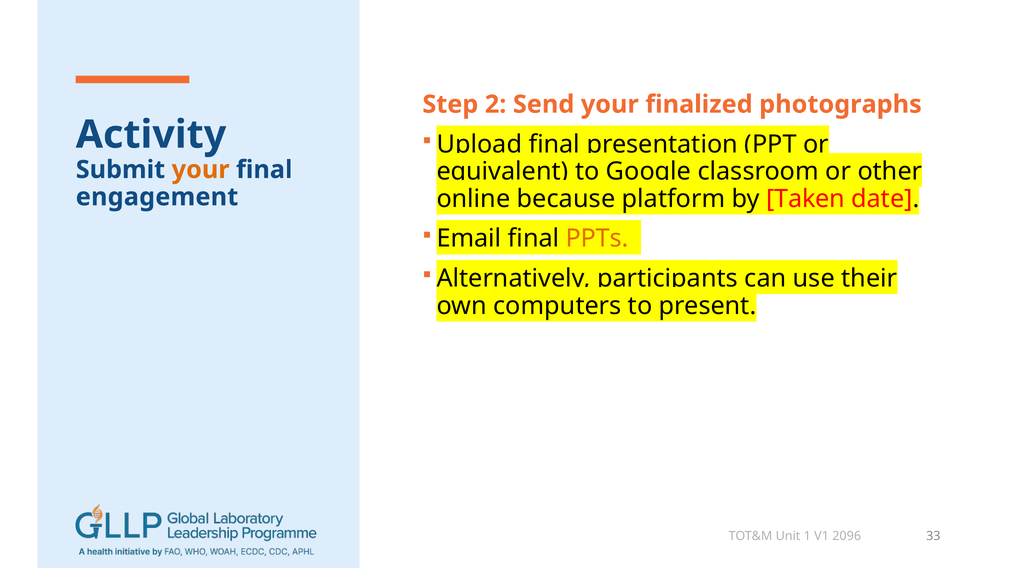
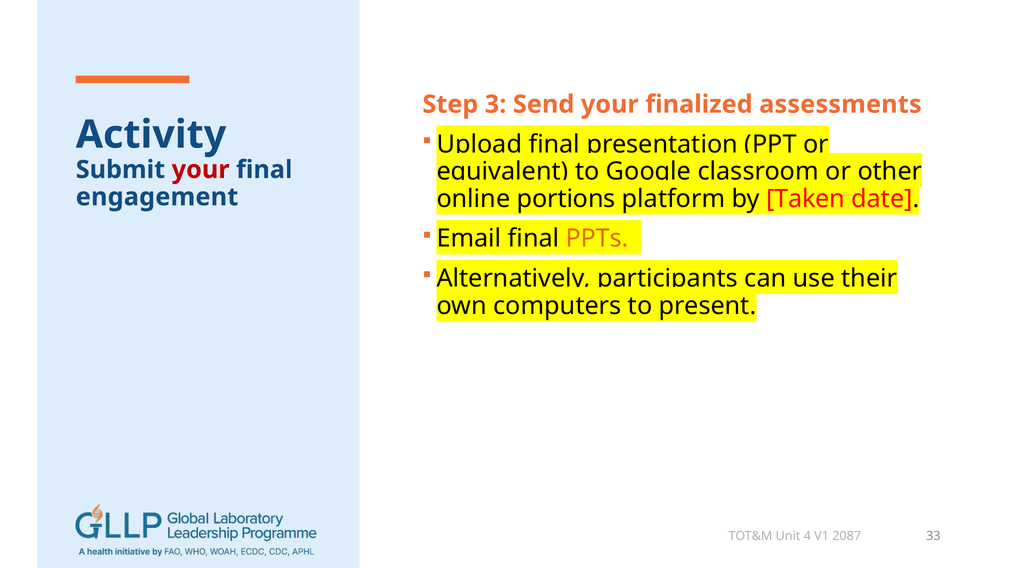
2: 2 -> 3 (496, 104)
photographs: photographs -> assessments (840, 104)
your colour: orange -> red (201, 170)
because: because -> portions (566, 199)
1: 1 -> 4 (807, 536)
2096: 2096 -> 2087 (847, 536)
